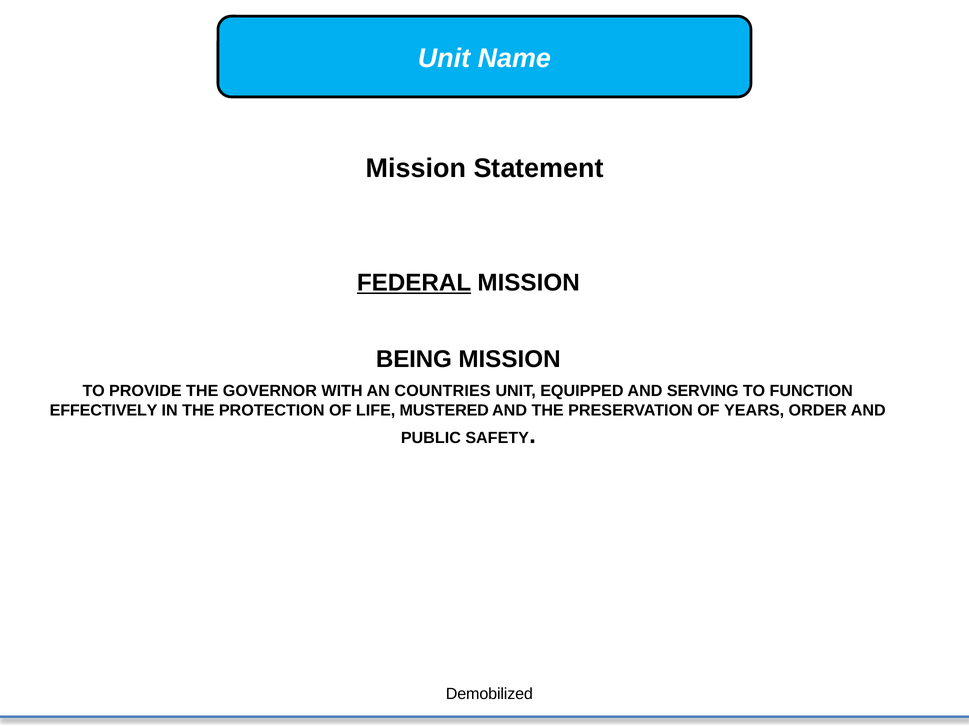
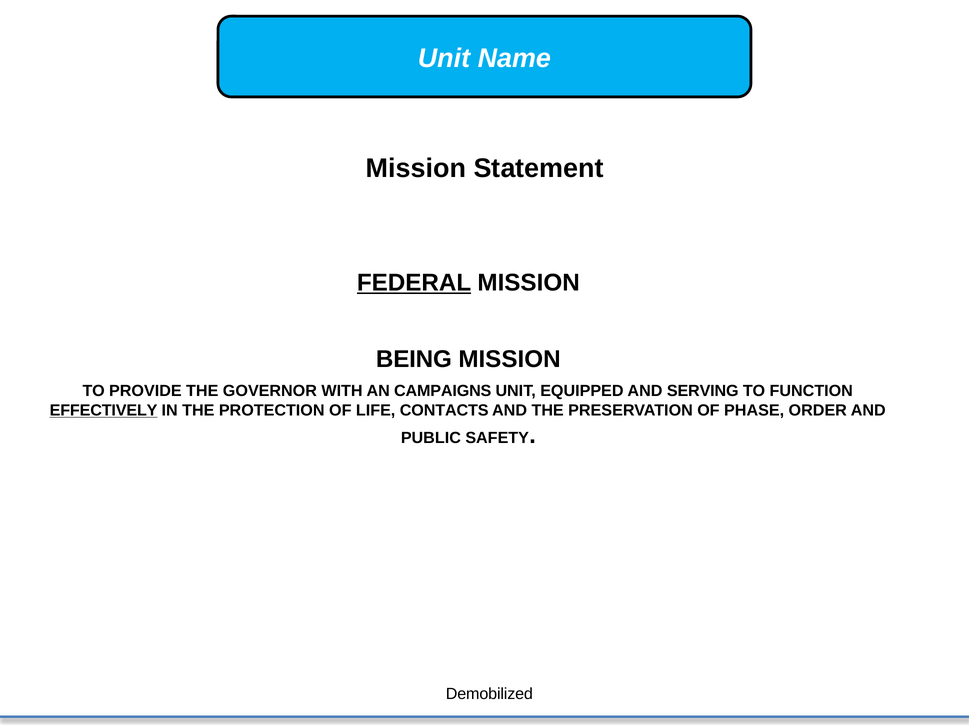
COUNTRIES: COUNTRIES -> CAMPAIGNS (443, 391)
EFFECTIVELY underline: none -> present (104, 410)
MUSTERED: MUSTERED -> CONTACTS (444, 410)
YEARS: YEARS -> PHASE (754, 410)
